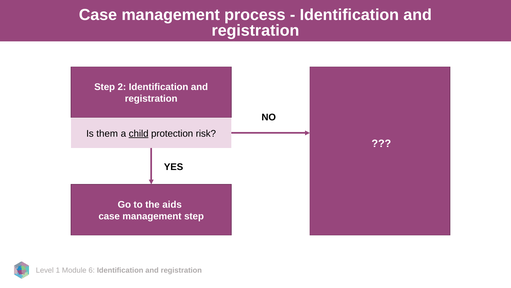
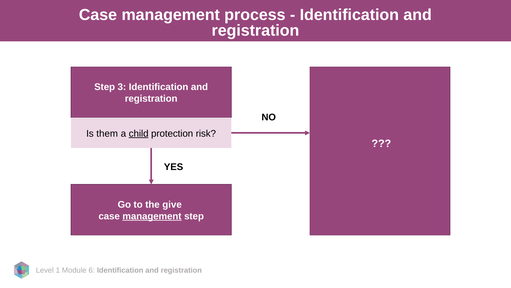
2: 2 -> 3 (122, 87)
aids: aids -> give (172, 204)
management underline: none -> present (152, 216)
